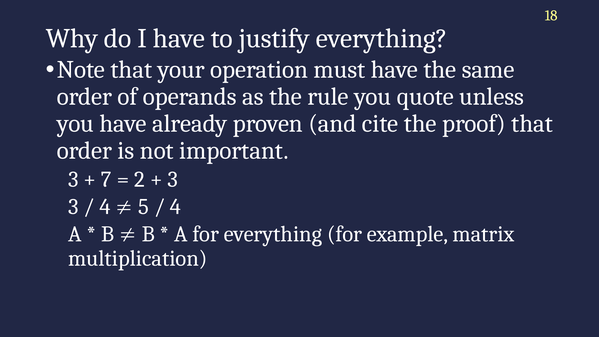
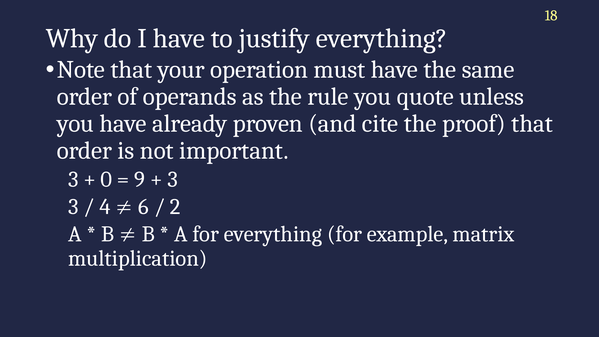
7: 7 -> 0 (106, 179)
2: 2 -> 9 (140, 179)
5: 5 -> 6 (143, 207)
4: 4 -> 2 (175, 207)
